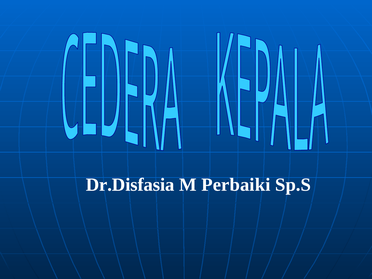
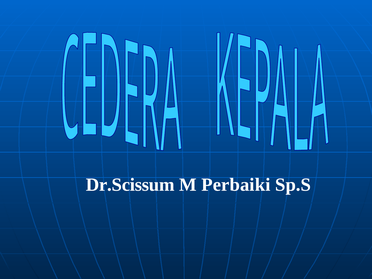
Dr.Disfasia: Dr.Disfasia -> Dr.Scissum (130, 185)
